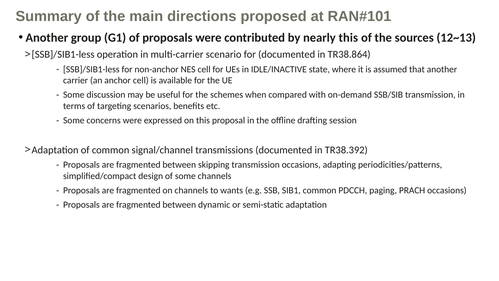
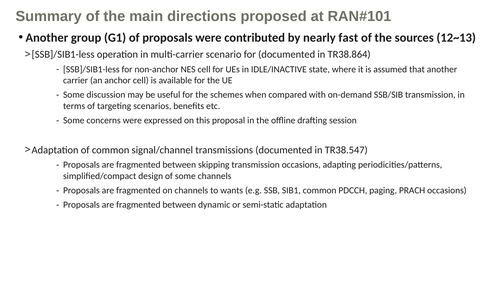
nearly this: this -> fast (348, 38)
TR38.392: TR38.392 -> TR38.547 (346, 150)
